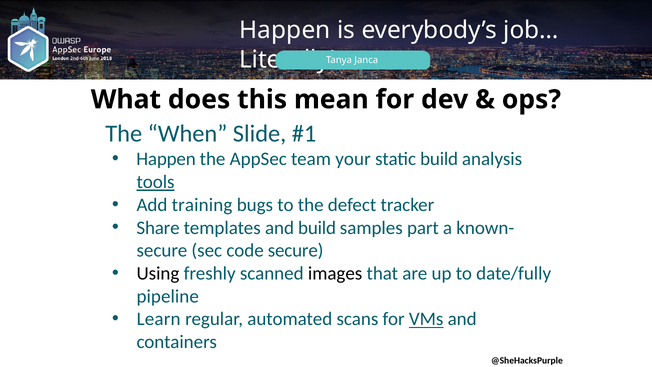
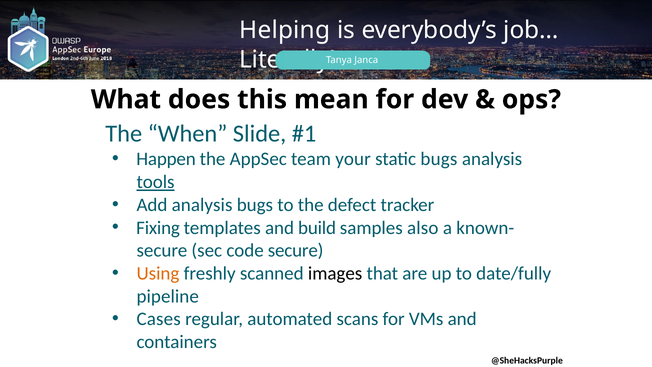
Happen: Happen -> Helping (285, 30)
static build: build -> bugs (439, 159)
Add training: training -> analysis (202, 205)
Share: Share -> Fixing (158, 228)
part: part -> also (423, 228)
Using colour: black -> orange (158, 273)
Learn: Learn -> Cases (159, 319)
VMs underline: present -> none (426, 319)
